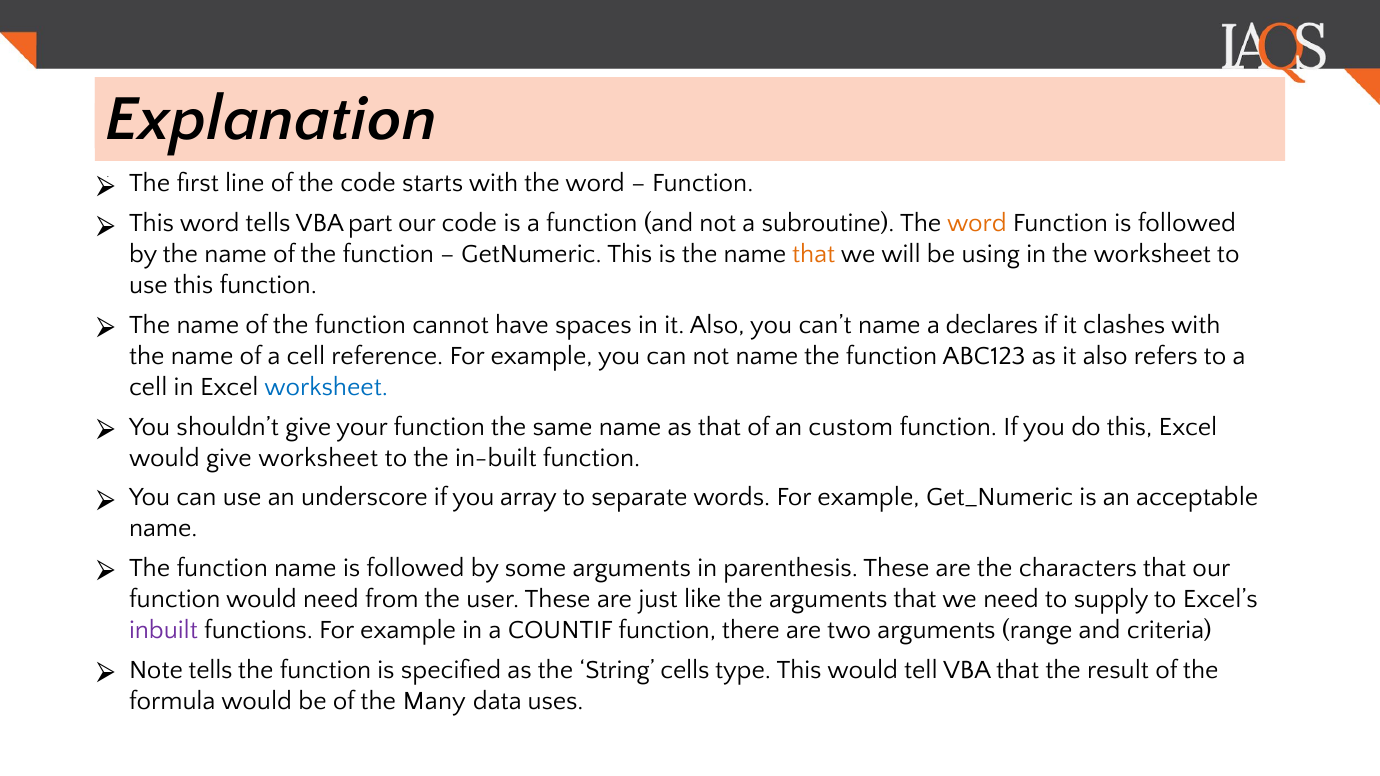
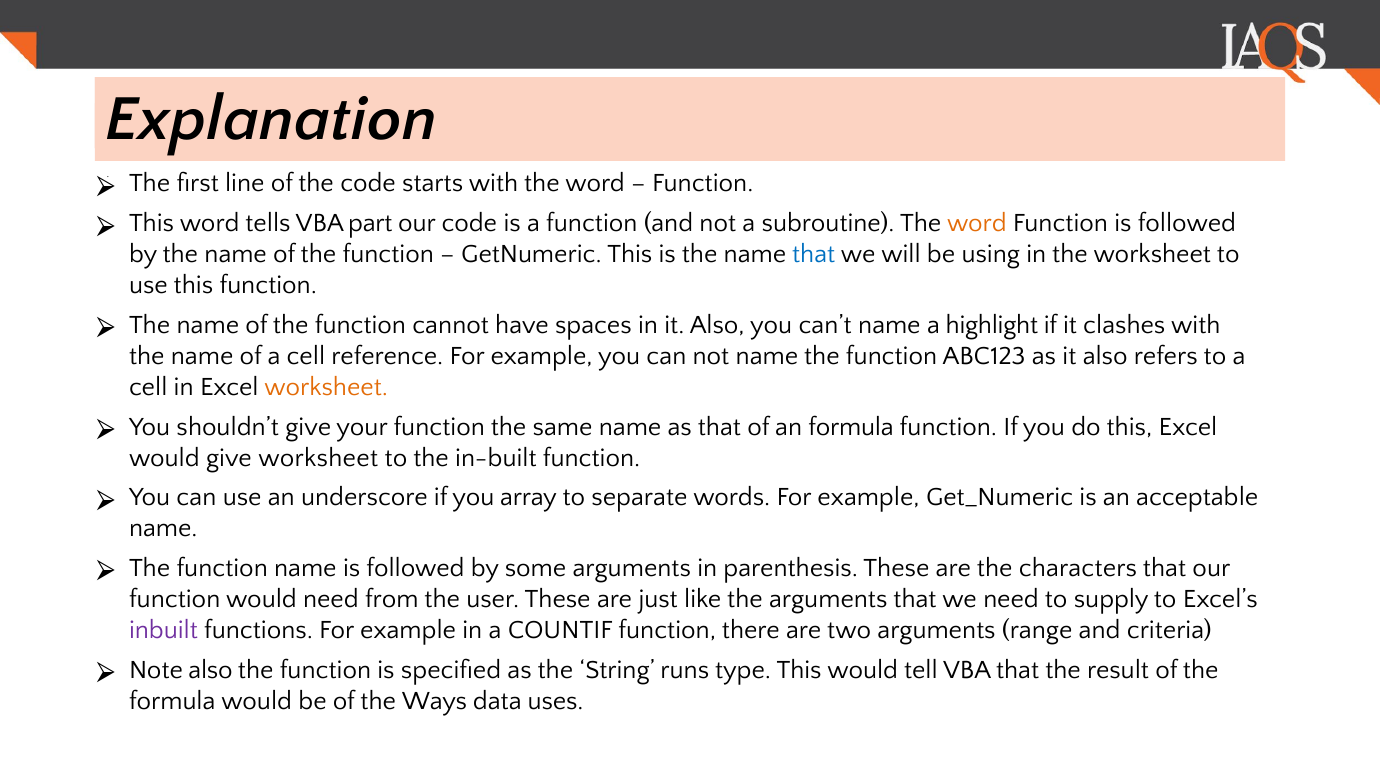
that colour: orange -> blue (814, 254)
declares: declares -> highlight (992, 325)
worksheet colour: blue -> orange (326, 387)
an custom: custom -> formula (851, 427)
Note tells: tells -> also (211, 670)
cells: cells -> runs (685, 670)
Many: Many -> Ways (435, 701)
